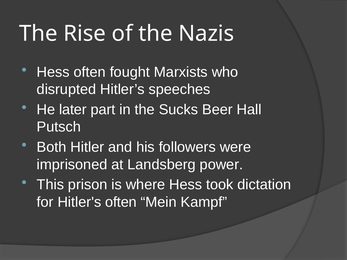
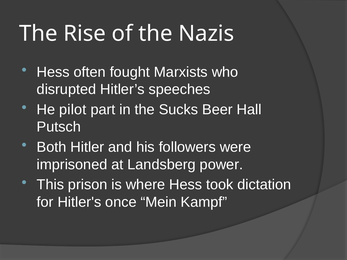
later: later -> pilot (73, 110)
Hitler's often: often -> once (121, 202)
